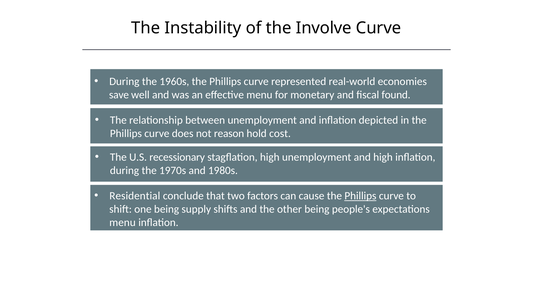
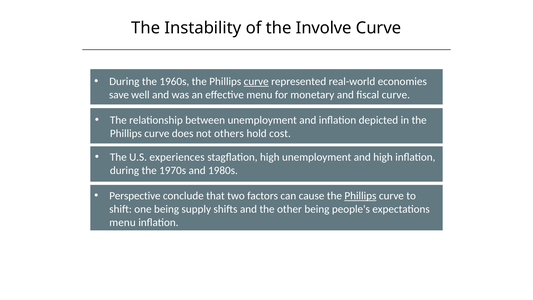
curve underline: none -> present (256, 81)
fiscal found: found -> curve (396, 95)
reason: reason -> others (229, 133)
recessionary: recessionary -> experiences (177, 157)
Residential: Residential -> Perspective (135, 196)
